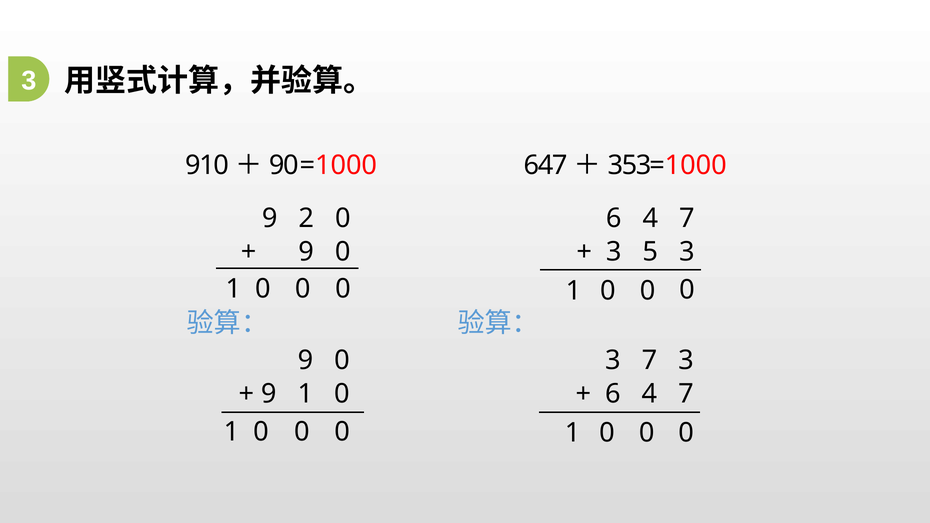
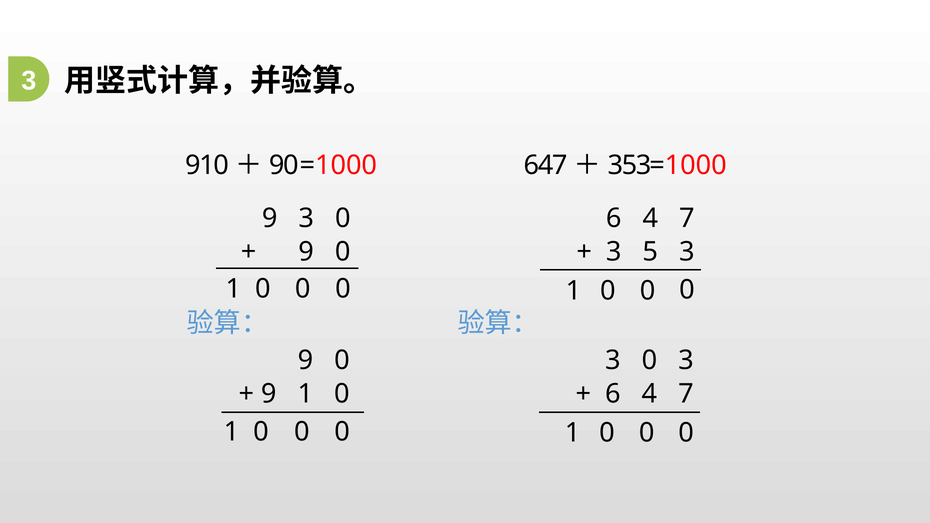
9 2: 2 -> 3 (306, 218)
7: 7 -> 0 (649, 361)
